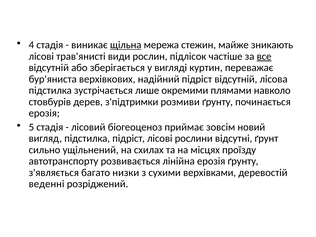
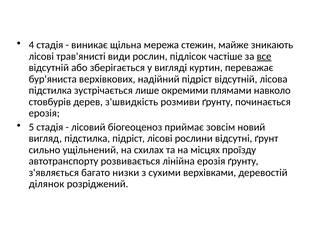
щільна underline: present -> none (126, 45)
з'підтримки: з'підтримки -> з'швидкість (132, 102)
веденні: веденні -> ділянок (47, 184)
